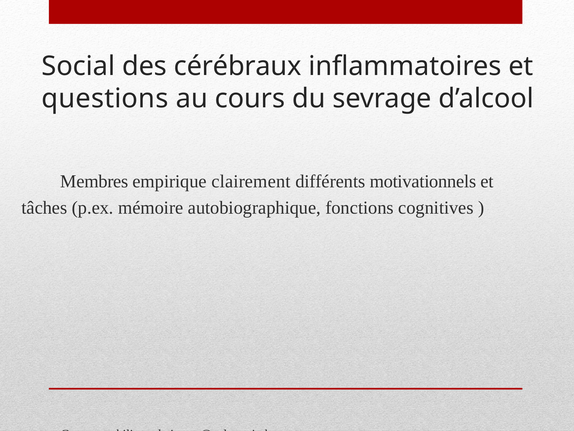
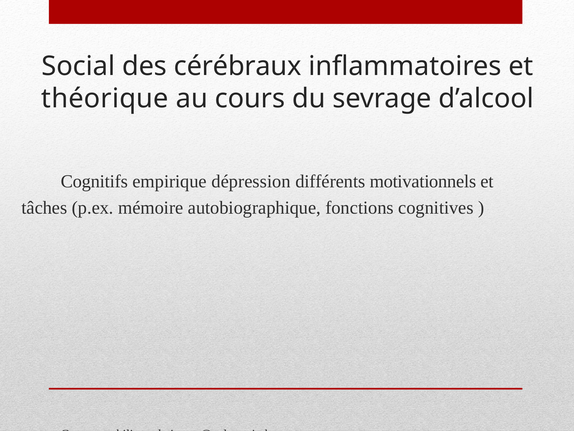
questions: questions -> théorique (105, 99)
Membres: Membres -> Cognitifs (94, 181)
clairement: clairement -> dépression (251, 181)
